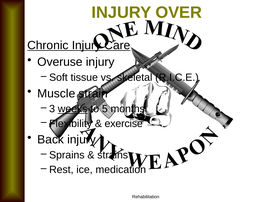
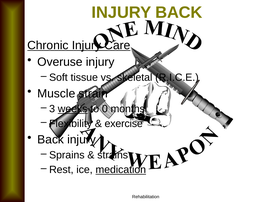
INJURY OVER: OVER -> BACK (179, 12)
5: 5 -> 0 (105, 109)
medication underline: none -> present (121, 170)
